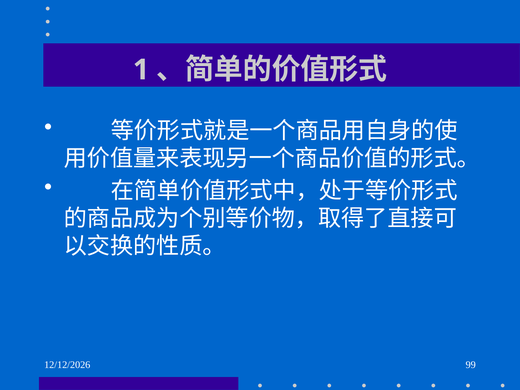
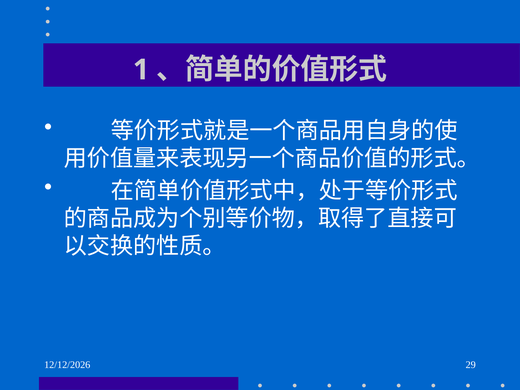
99: 99 -> 29 (471, 365)
